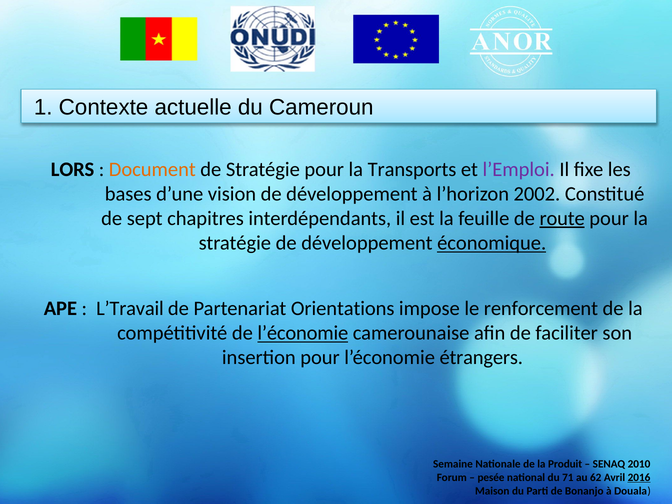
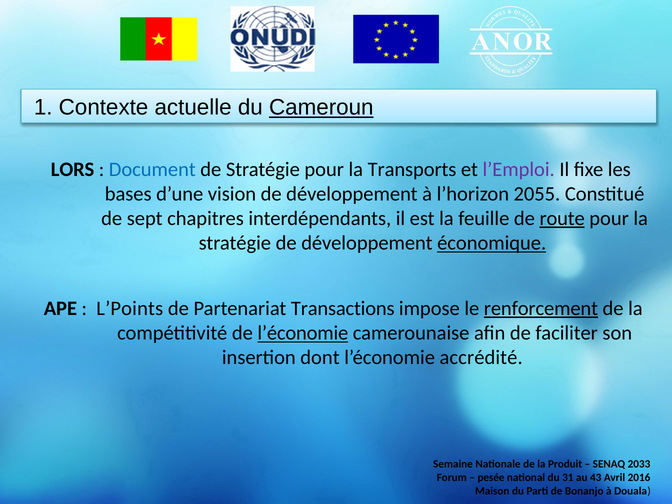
Cameroun underline: none -> present (321, 108)
Document colour: orange -> blue (152, 169)
2002: 2002 -> 2055 (537, 194)
L’Travail: L’Travail -> L’Points (130, 309)
Orientations: Orientations -> Transactions (343, 309)
renforcement underline: none -> present (541, 309)
insertion pour: pour -> dont (320, 358)
étrangers: étrangers -> accrédité (481, 358)
2010: 2010 -> 2033 (639, 464)
71: 71 -> 31 (568, 477)
62: 62 -> 43 (596, 477)
2016 underline: present -> none (639, 477)
